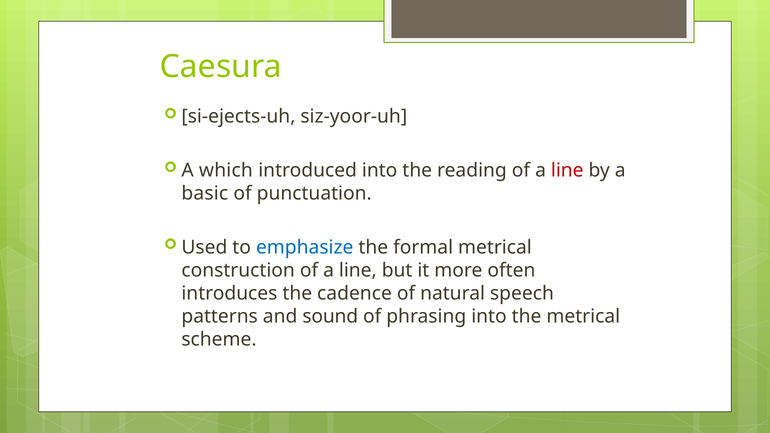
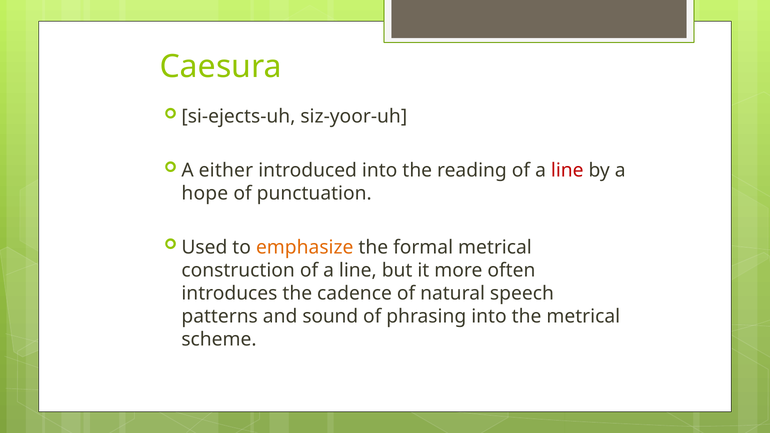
which: which -> either (226, 170)
basic: basic -> hope (205, 193)
emphasize colour: blue -> orange (305, 247)
